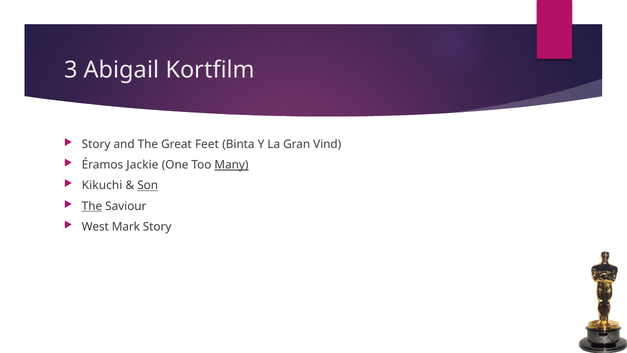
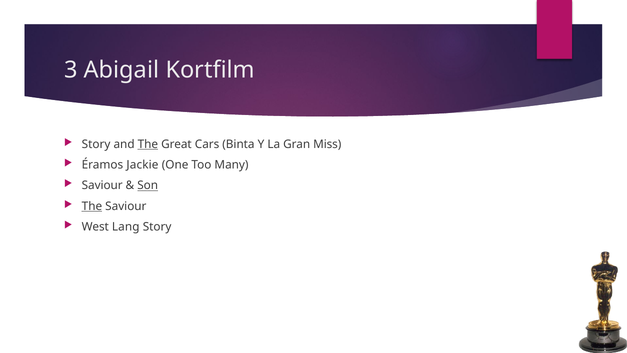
The underline: none -> present (148, 144)
Feet: Feet -> Cars (207, 144)
Vind: Vind -> Miss (327, 144)
Many underline: present -> none (231, 165)
Kikuchi: Kikuchi -> Saviour (102, 185)
Mark: Mark -> Lang (126, 227)
